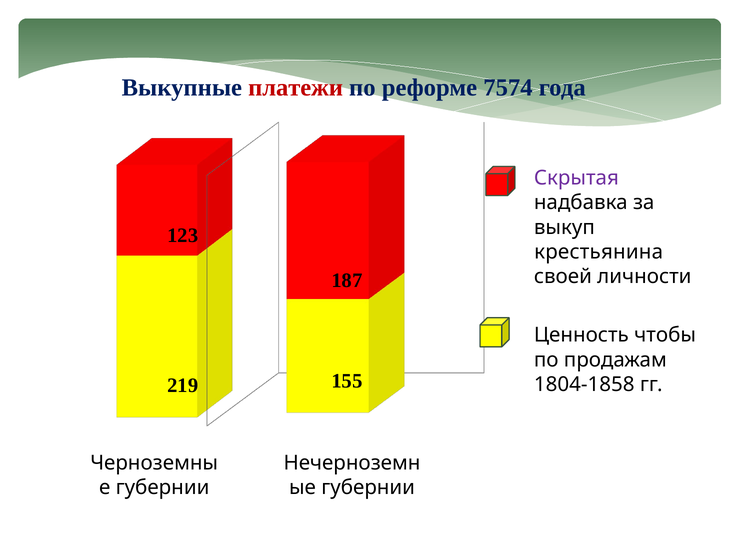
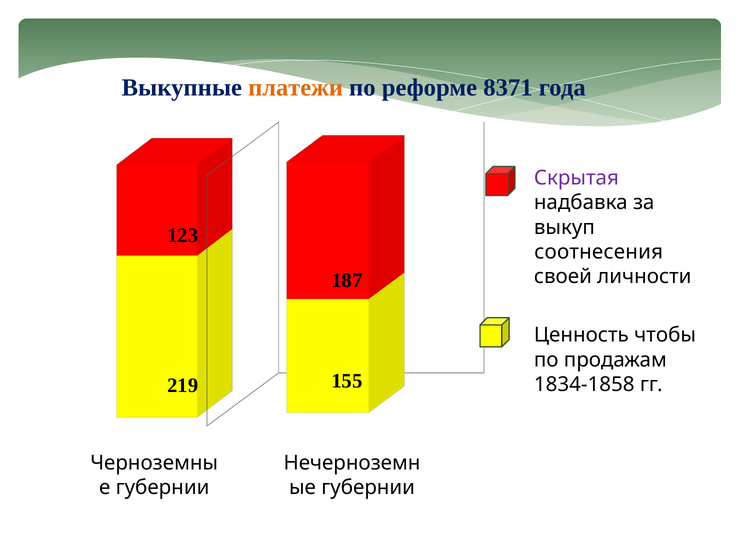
платежи colour: red -> orange (296, 88)
7574: 7574 -> 8371 (508, 88)
крестьянина: крестьянина -> соотнесения (599, 252)
1804-1858: 1804-1858 -> 1834-1858 (584, 385)
